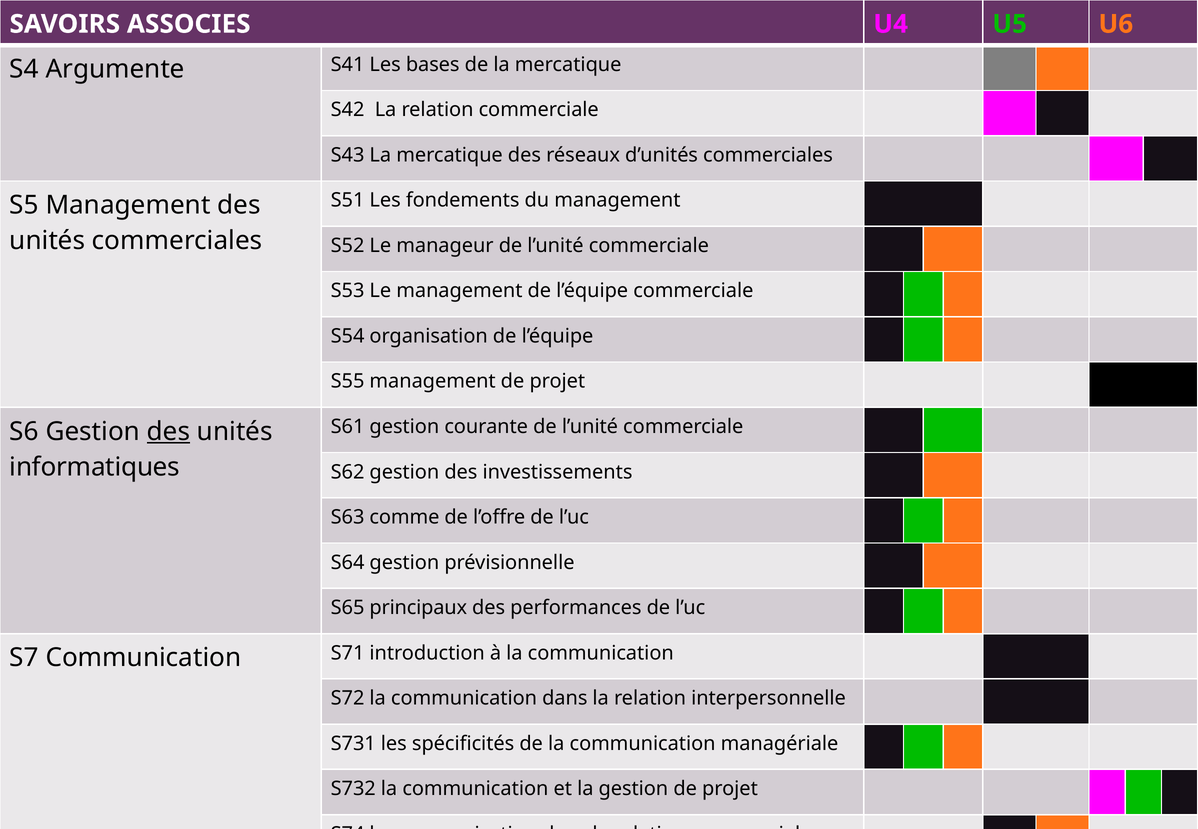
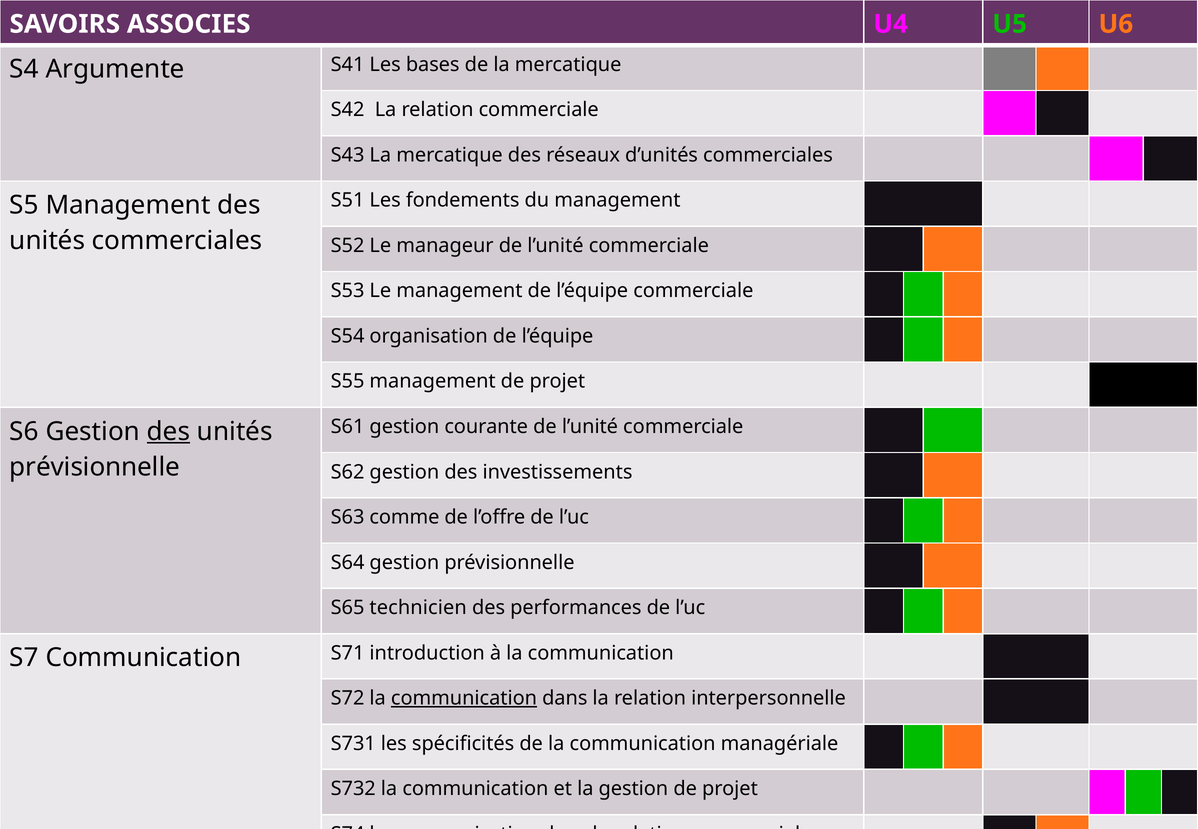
informatiques: informatiques -> prévisionnelle (95, 467)
principaux: principaux -> technicien (418, 608)
communication underline: none -> present (464, 699)
